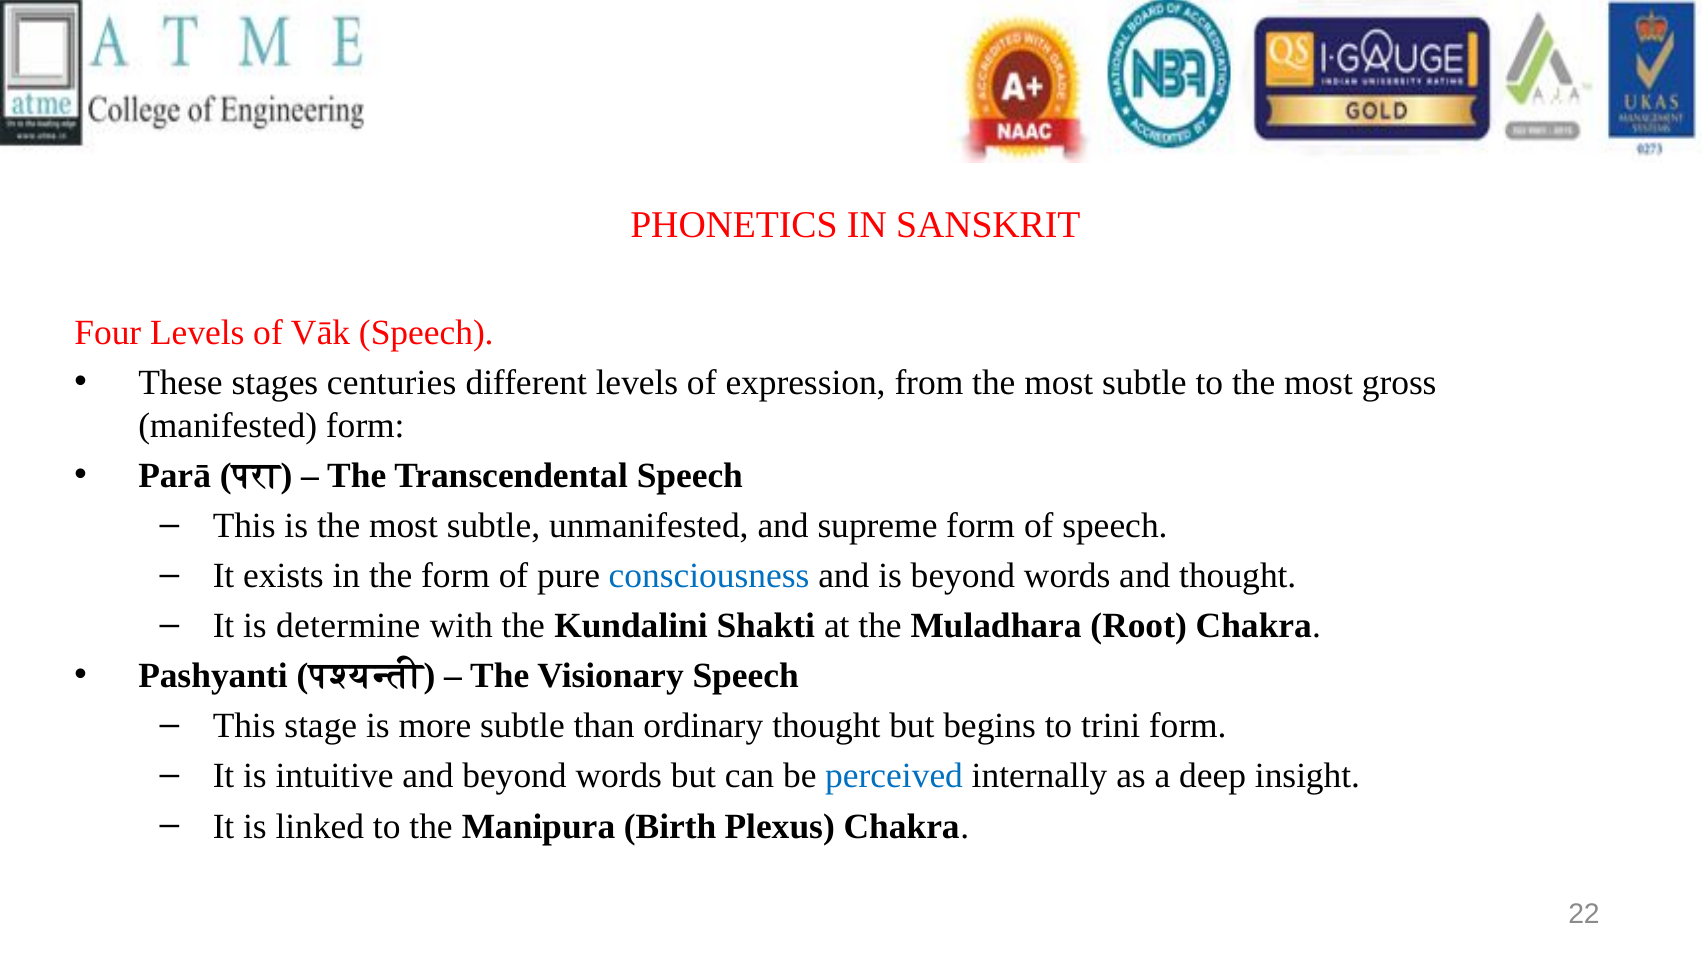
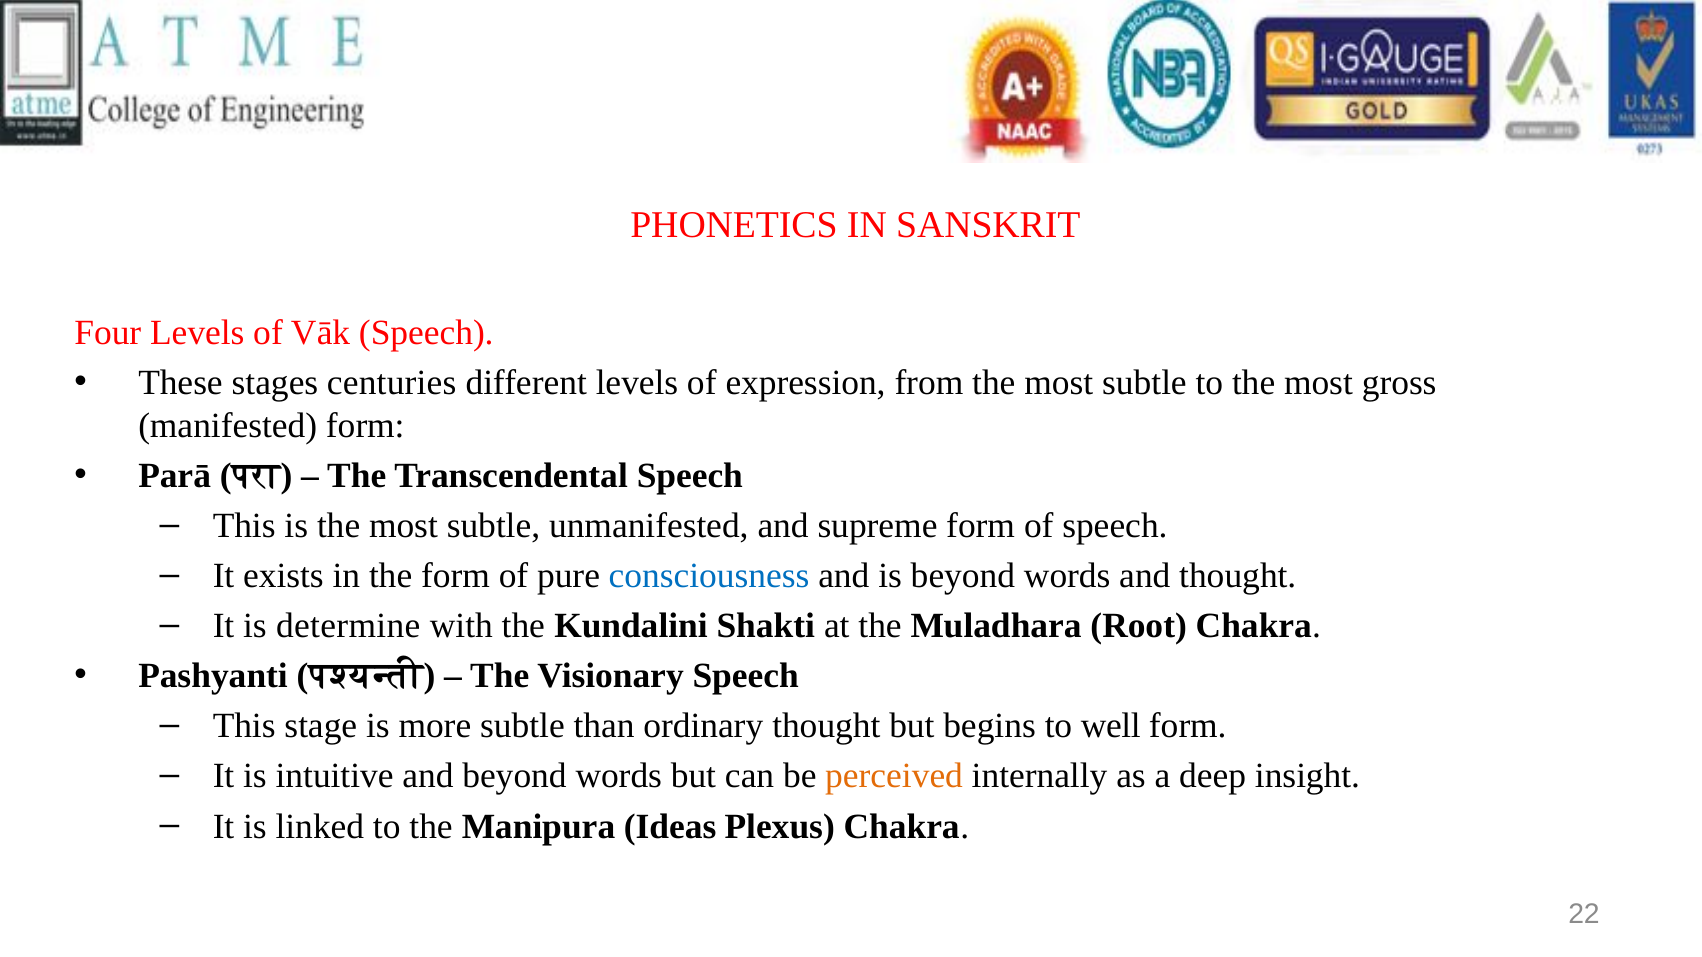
trini: trini -> well (1111, 726)
perceived colour: blue -> orange (894, 777)
Birth: Birth -> Ideas (670, 827)
